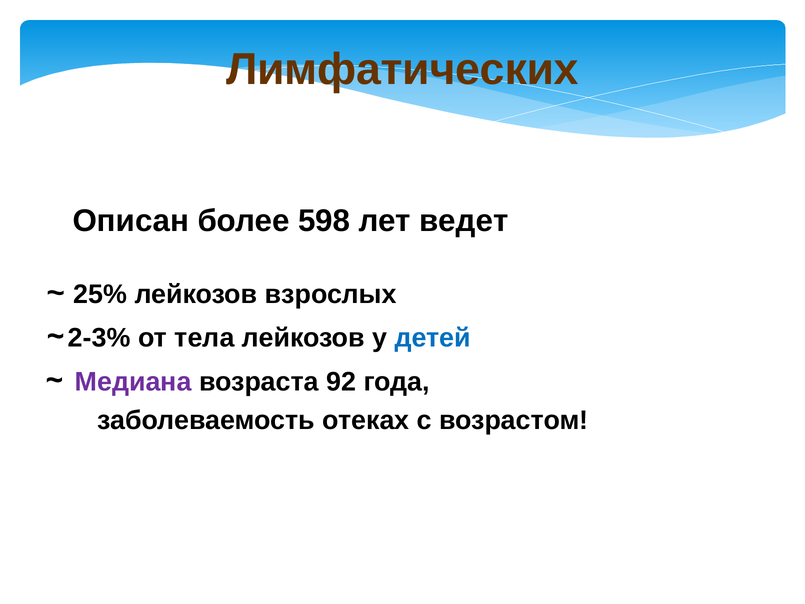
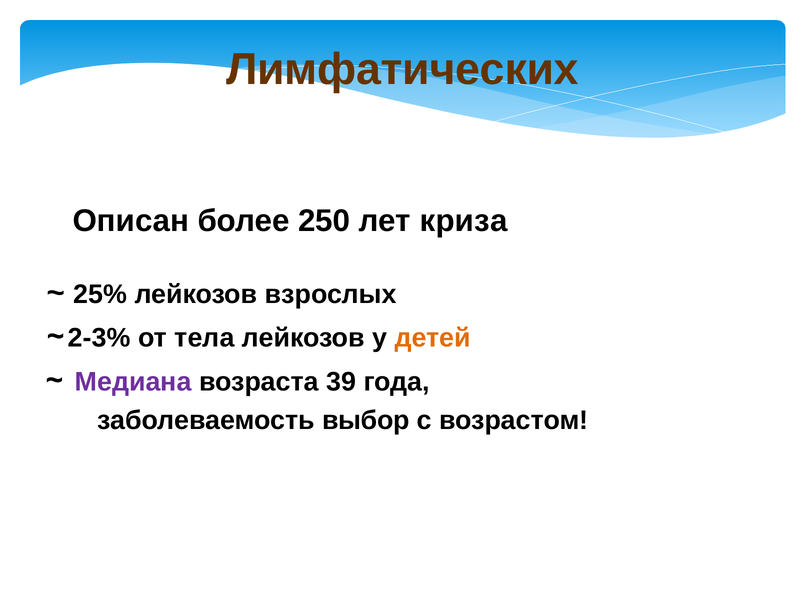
598: 598 -> 250 (324, 221)
ведет: ведет -> криза (464, 221)
детей colour: blue -> orange (433, 338)
92: 92 -> 39 (341, 382)
отеках: отеках -> выбор (366, 420)
